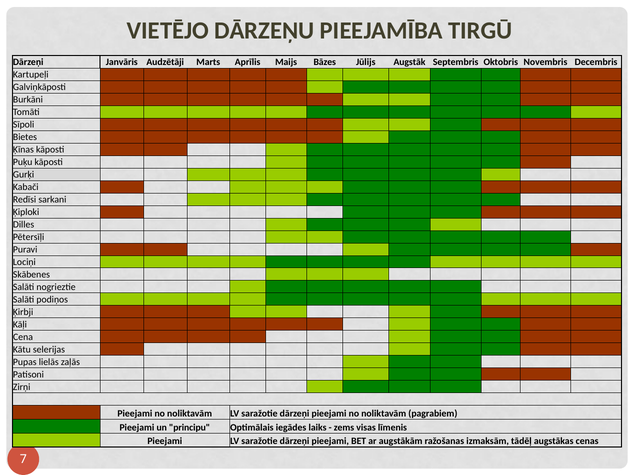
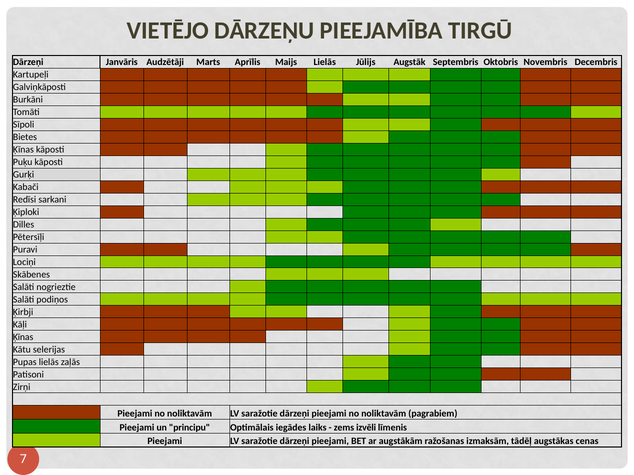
Maijs Bāzes: Bāzes -> Lielās (325, 62)
Cena: Cena -> Ķīnas (23, 337)
visas: visas -> izvēli (366, 428)
